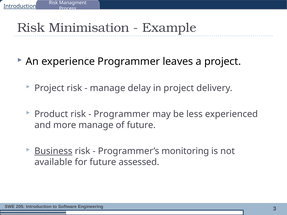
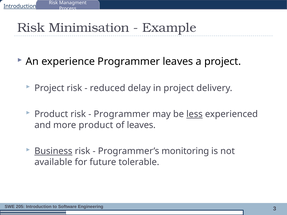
manage: manage -> reduced (108, 88)
less underline: none -> present (194, 114)
more manage: manage -> product (96, 125)
of future: future -> leaves (141, 125)
assessed: assessed -> tolerable (139, 162)
